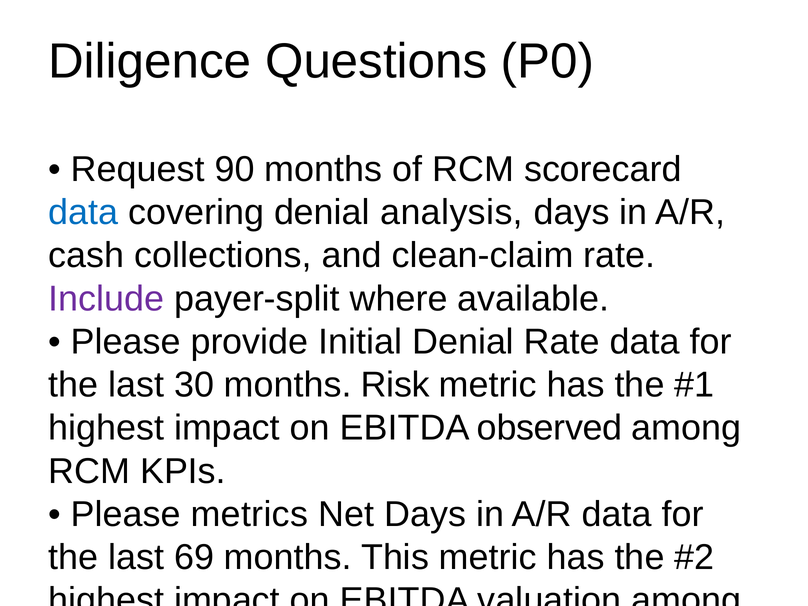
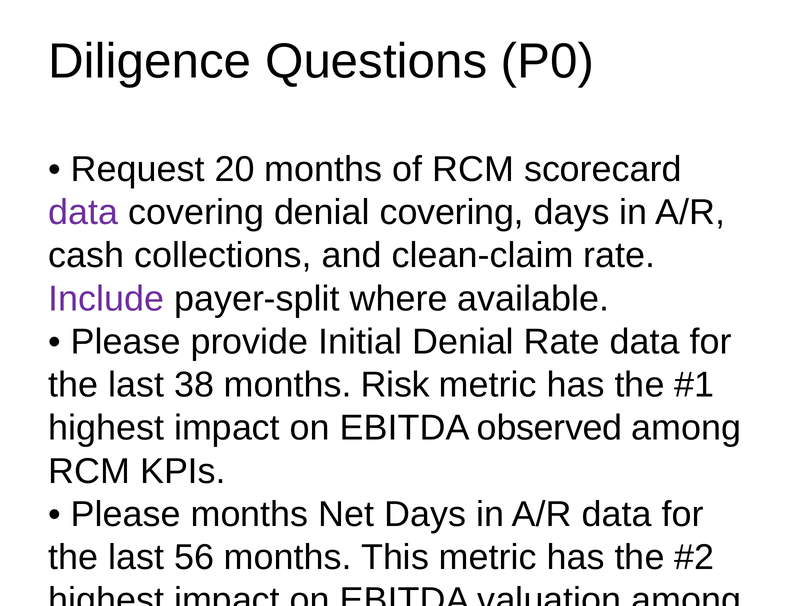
90: 90 -> 20 (235, 169)
data colour: blue -> purple (83, 213)
denial analysis: analysis -> covering (452, 213)
30: 30 -> 38 (194, 385)
Please metrics: metrics -> months (249, 514)
69: 69 -> 56 (194, 557)
